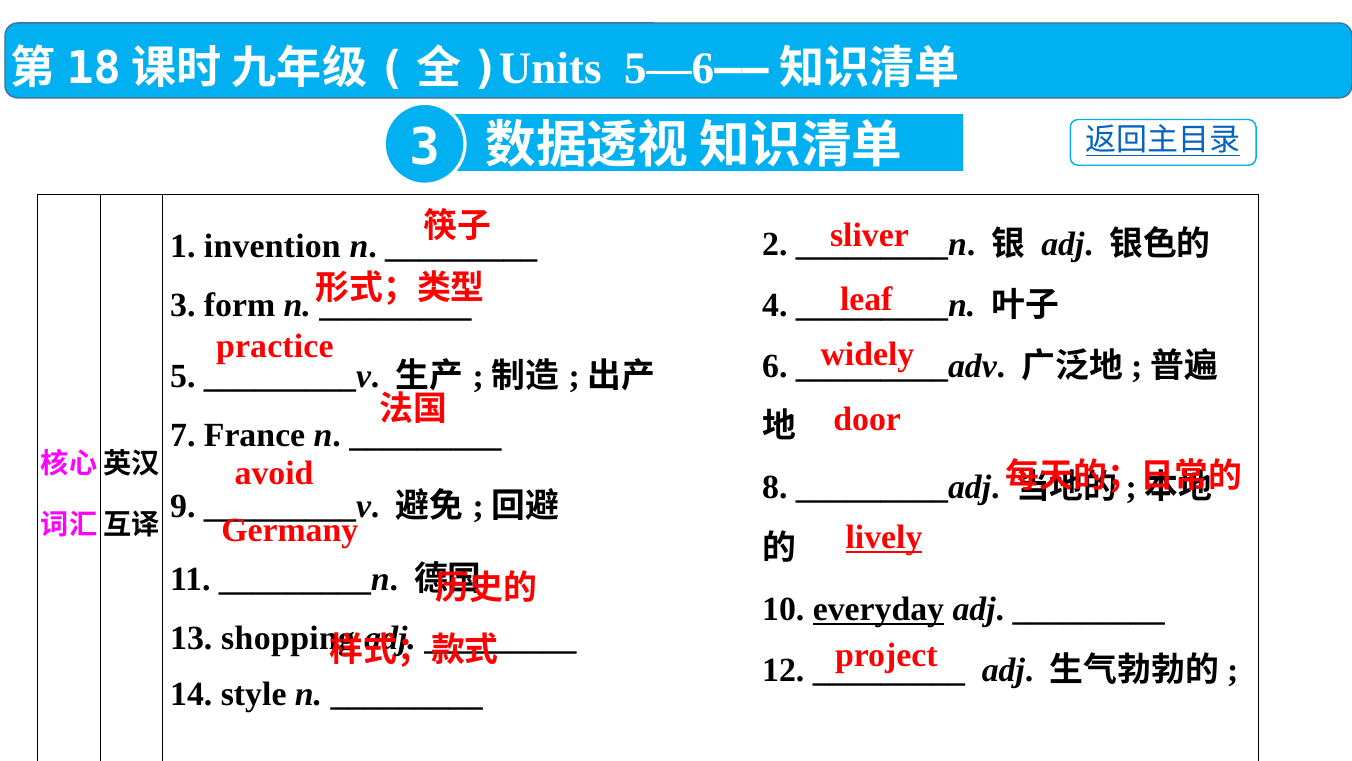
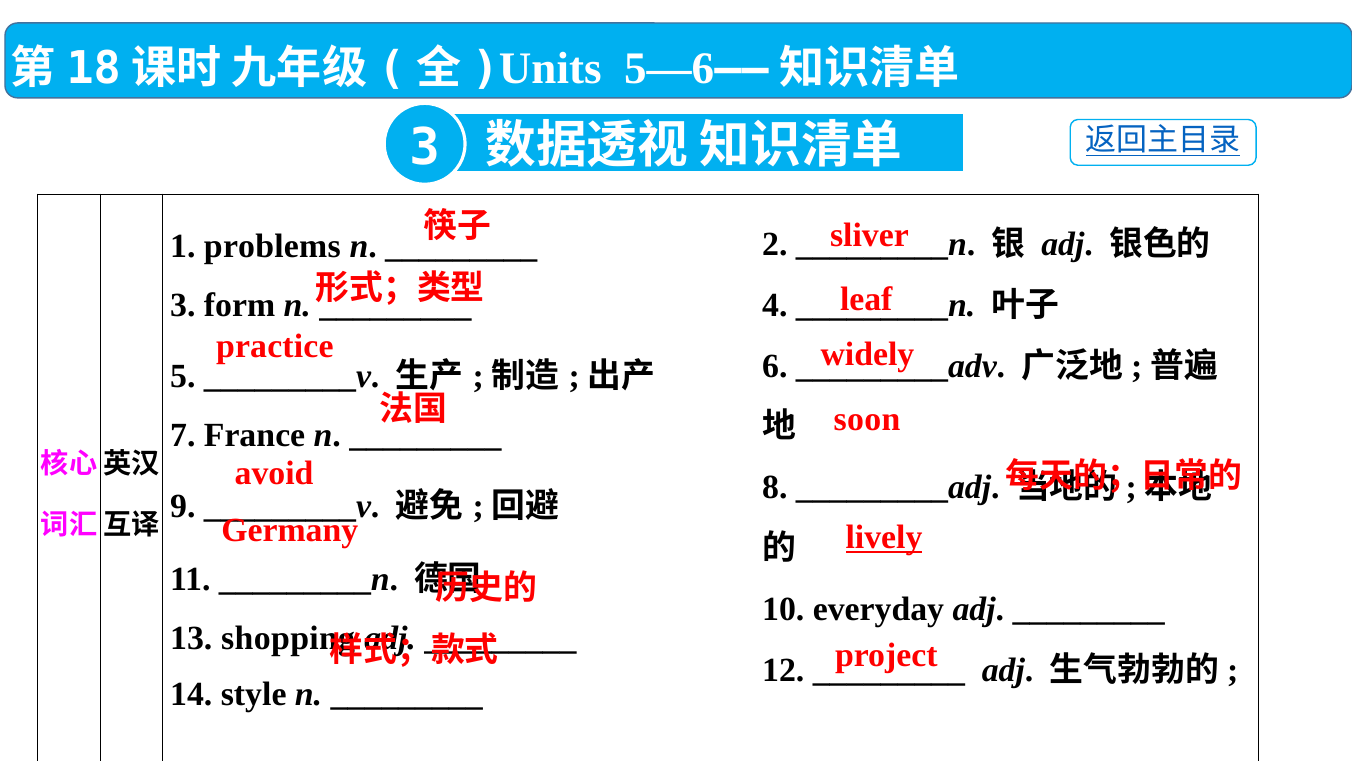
invention: invention -> problems (272, 247)
door: door -> soon (867, 419)
everyday underline: present -> none (878, 609)
